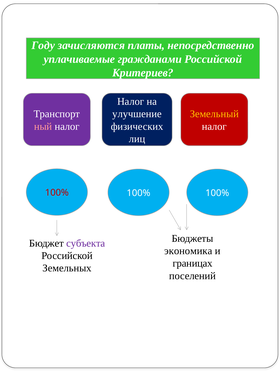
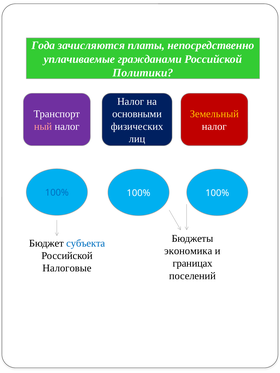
Году: Году -> Года (43, 45)
Критериев: Критериев -> Политики (143, 73)
улучшение: улучшение -> основными (137, 114)
100% colour: red -> blue (57, 193)
субъекта colour: purple -> blue (86, 243)
Земельных: Земельных -> Налоговые (67, 268)
